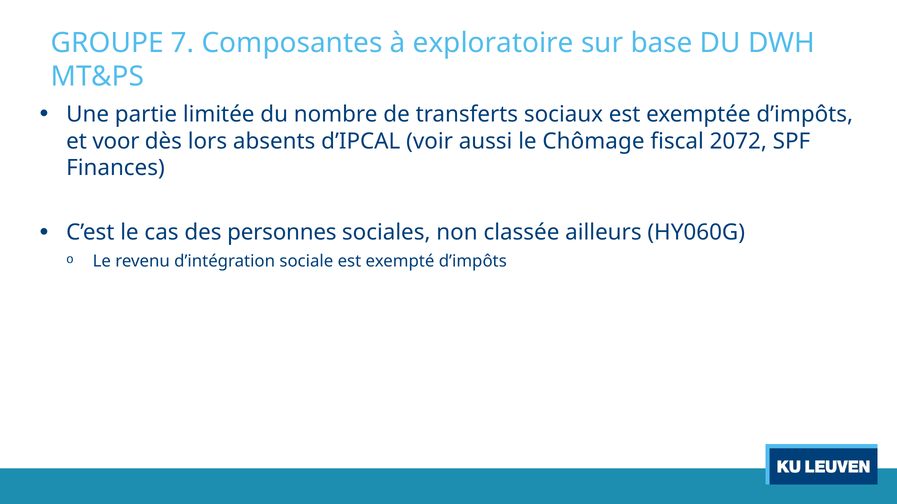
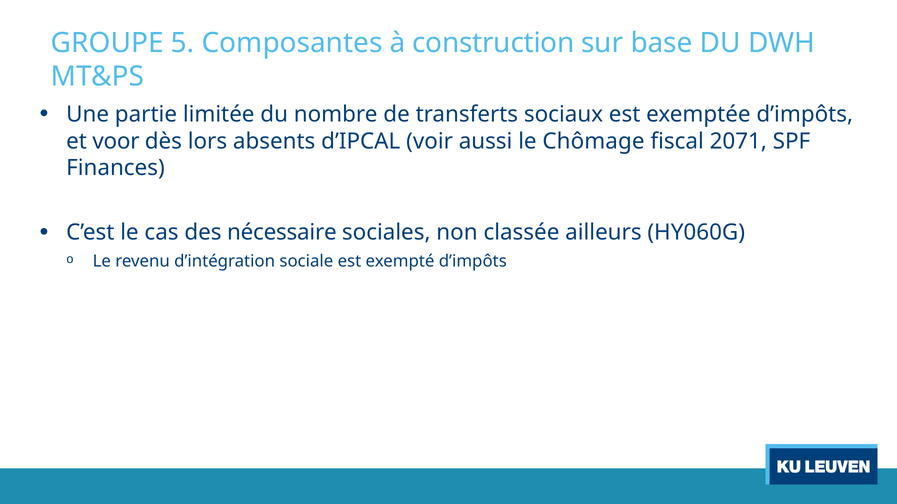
7: 7 -> 5 (183, 43)
exploratoire: exploratoire -> construction (493, 43)
2072: 2072 -> 2071 (738, 141)
personnes: personnes -> nécessaire (282, 233)
